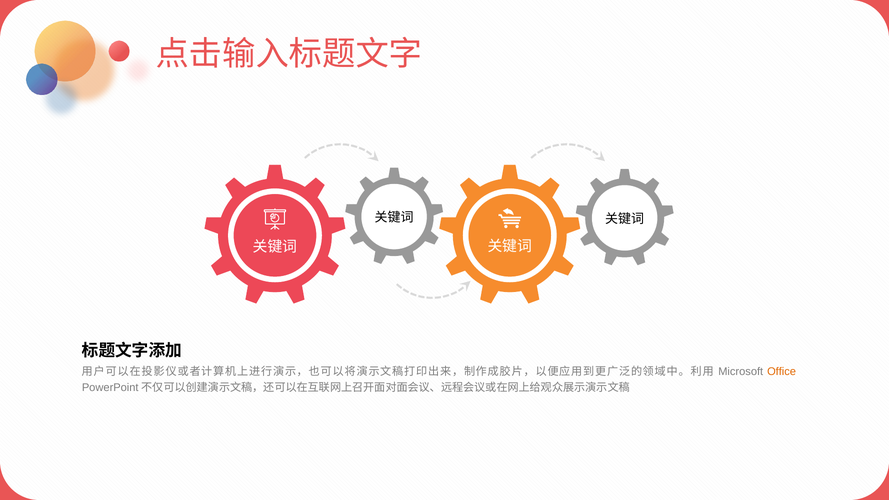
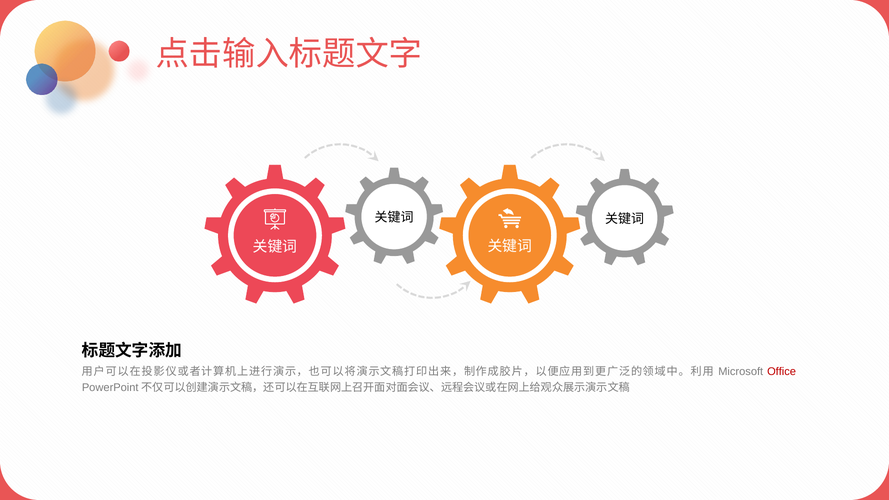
Office colour: orange -> red (782, 371)
